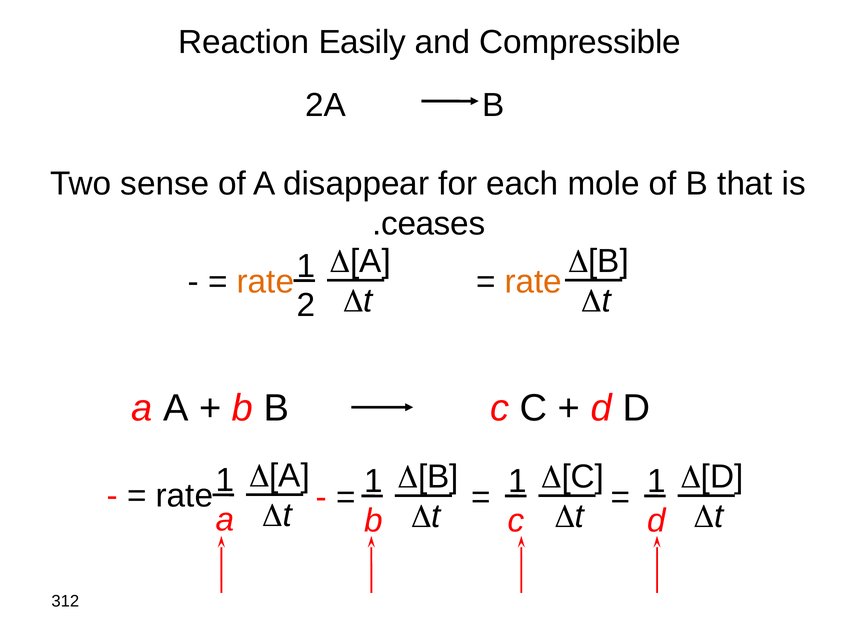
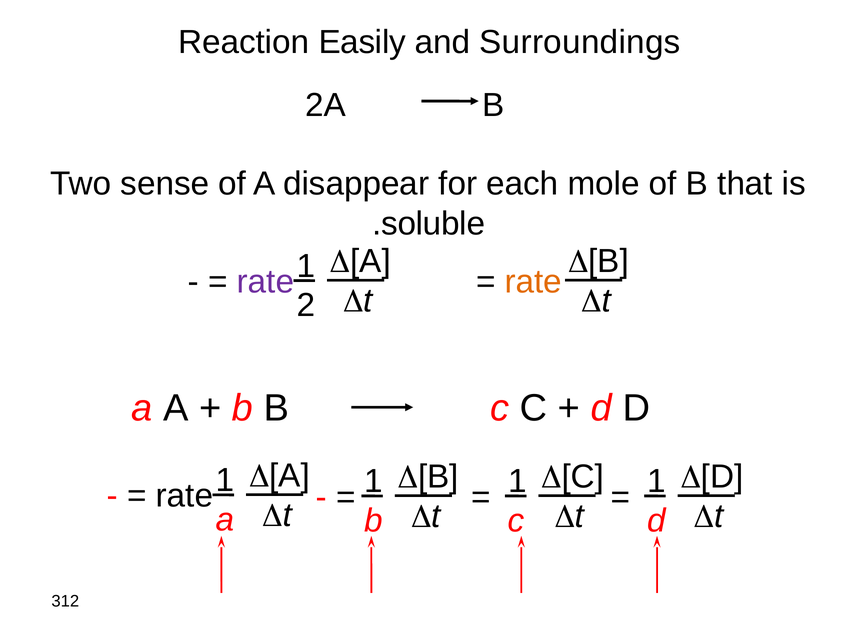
Compressible: Compressible -> Surroundings (580, 42)
ceases: ceases -> soluble (433, 224)
rate colour: orange -> purple (266, 282)
